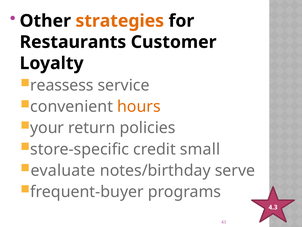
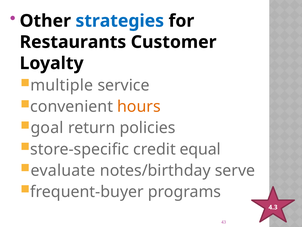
strategies colour: orange -> blue (120, 21)
reassess: reassess -> multiple (62, 85)
your: your -> goal (47, 128)
small: small -> equal (200, 149)
